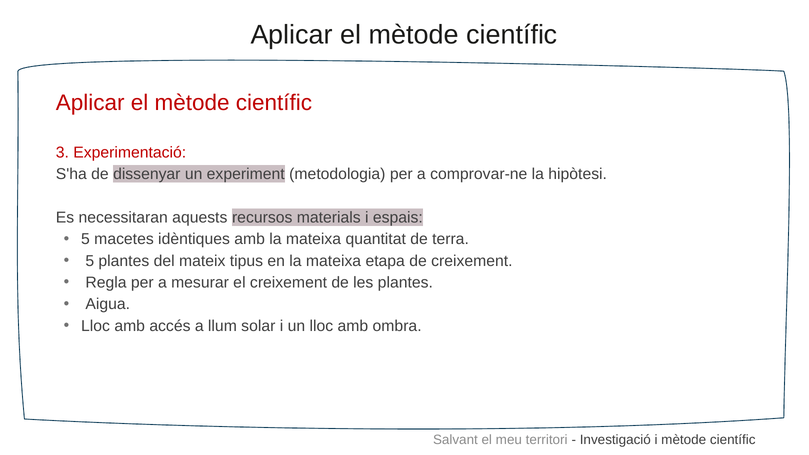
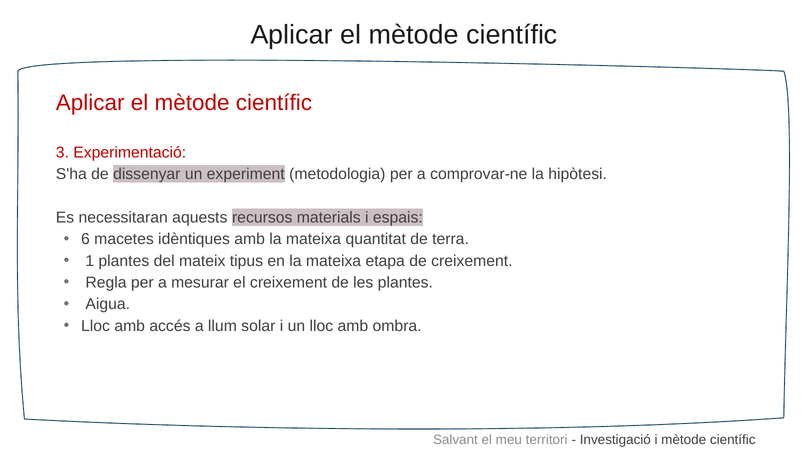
5: 5 -> 6 (85, 239)
5: 5 -> 1 (90, 261)
